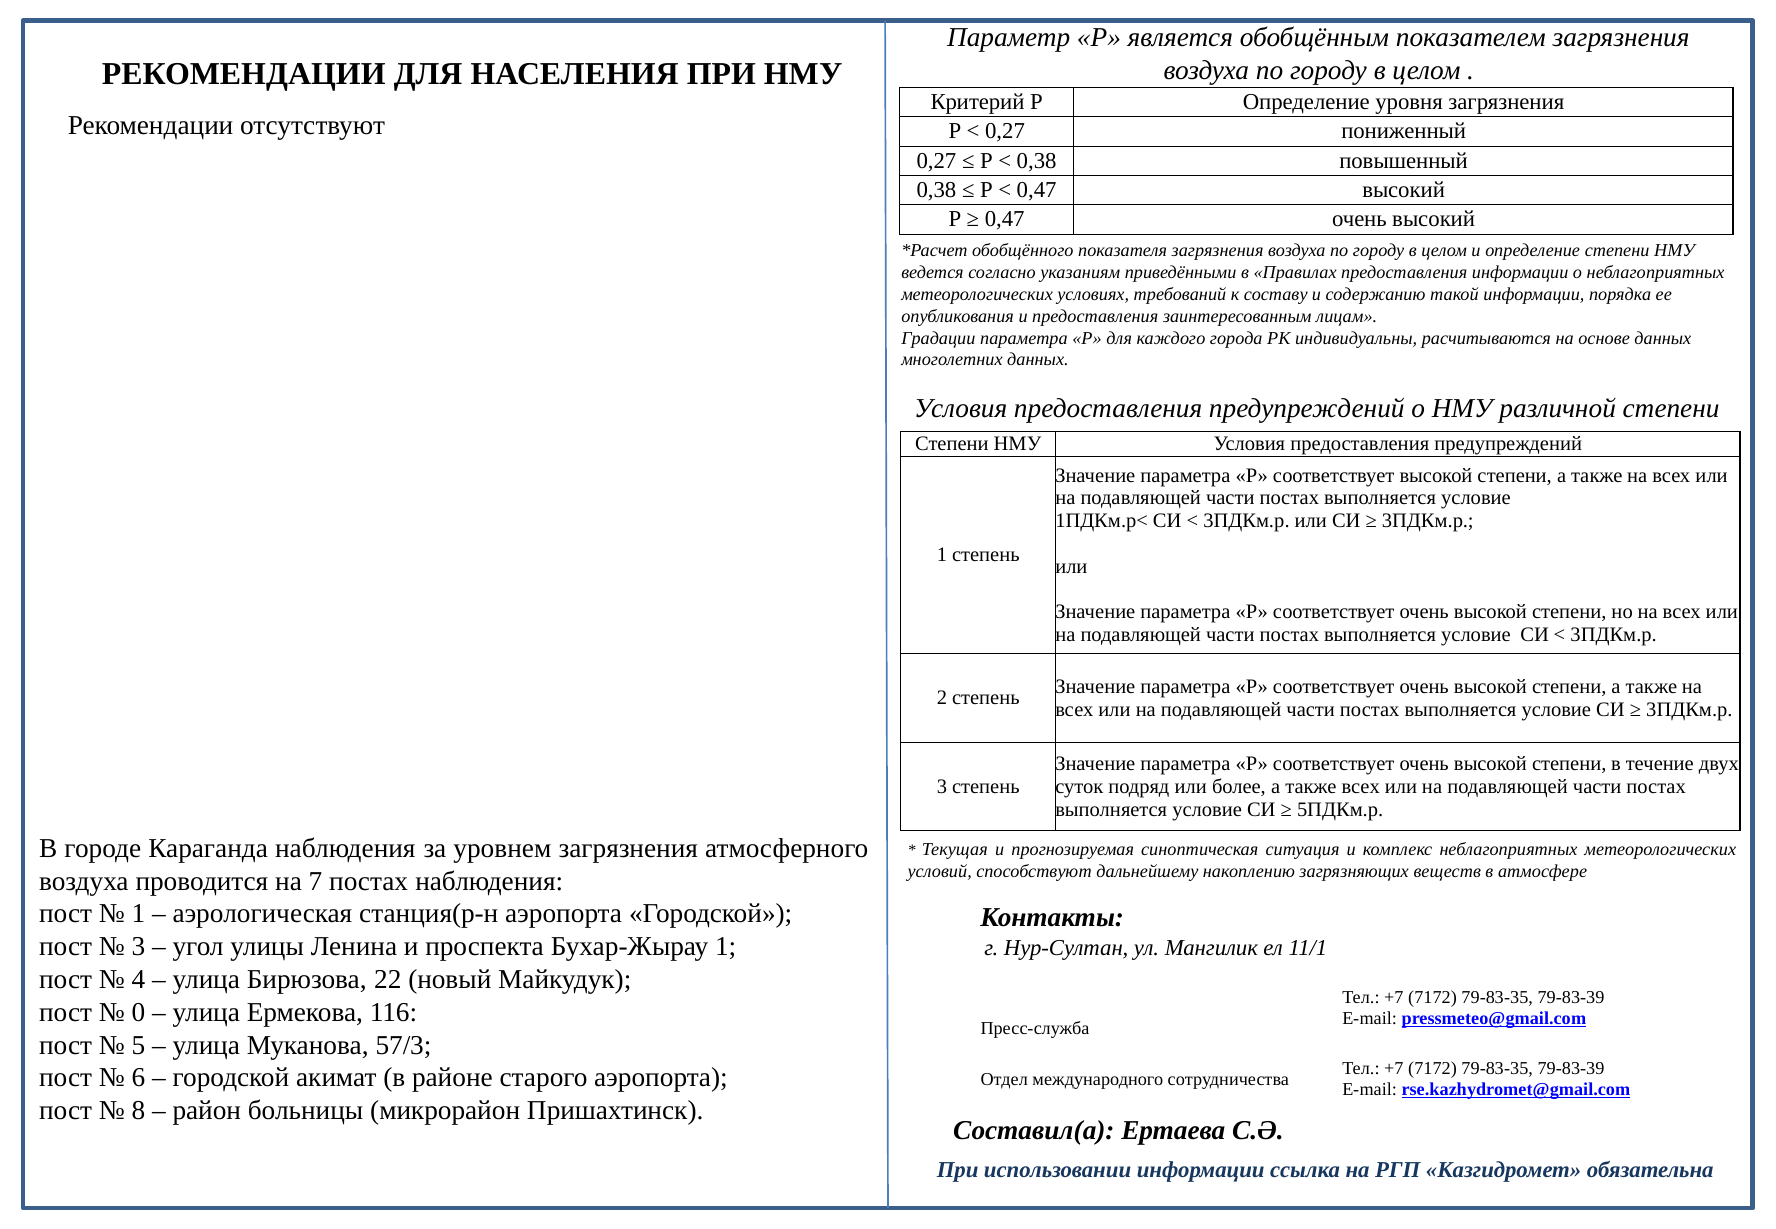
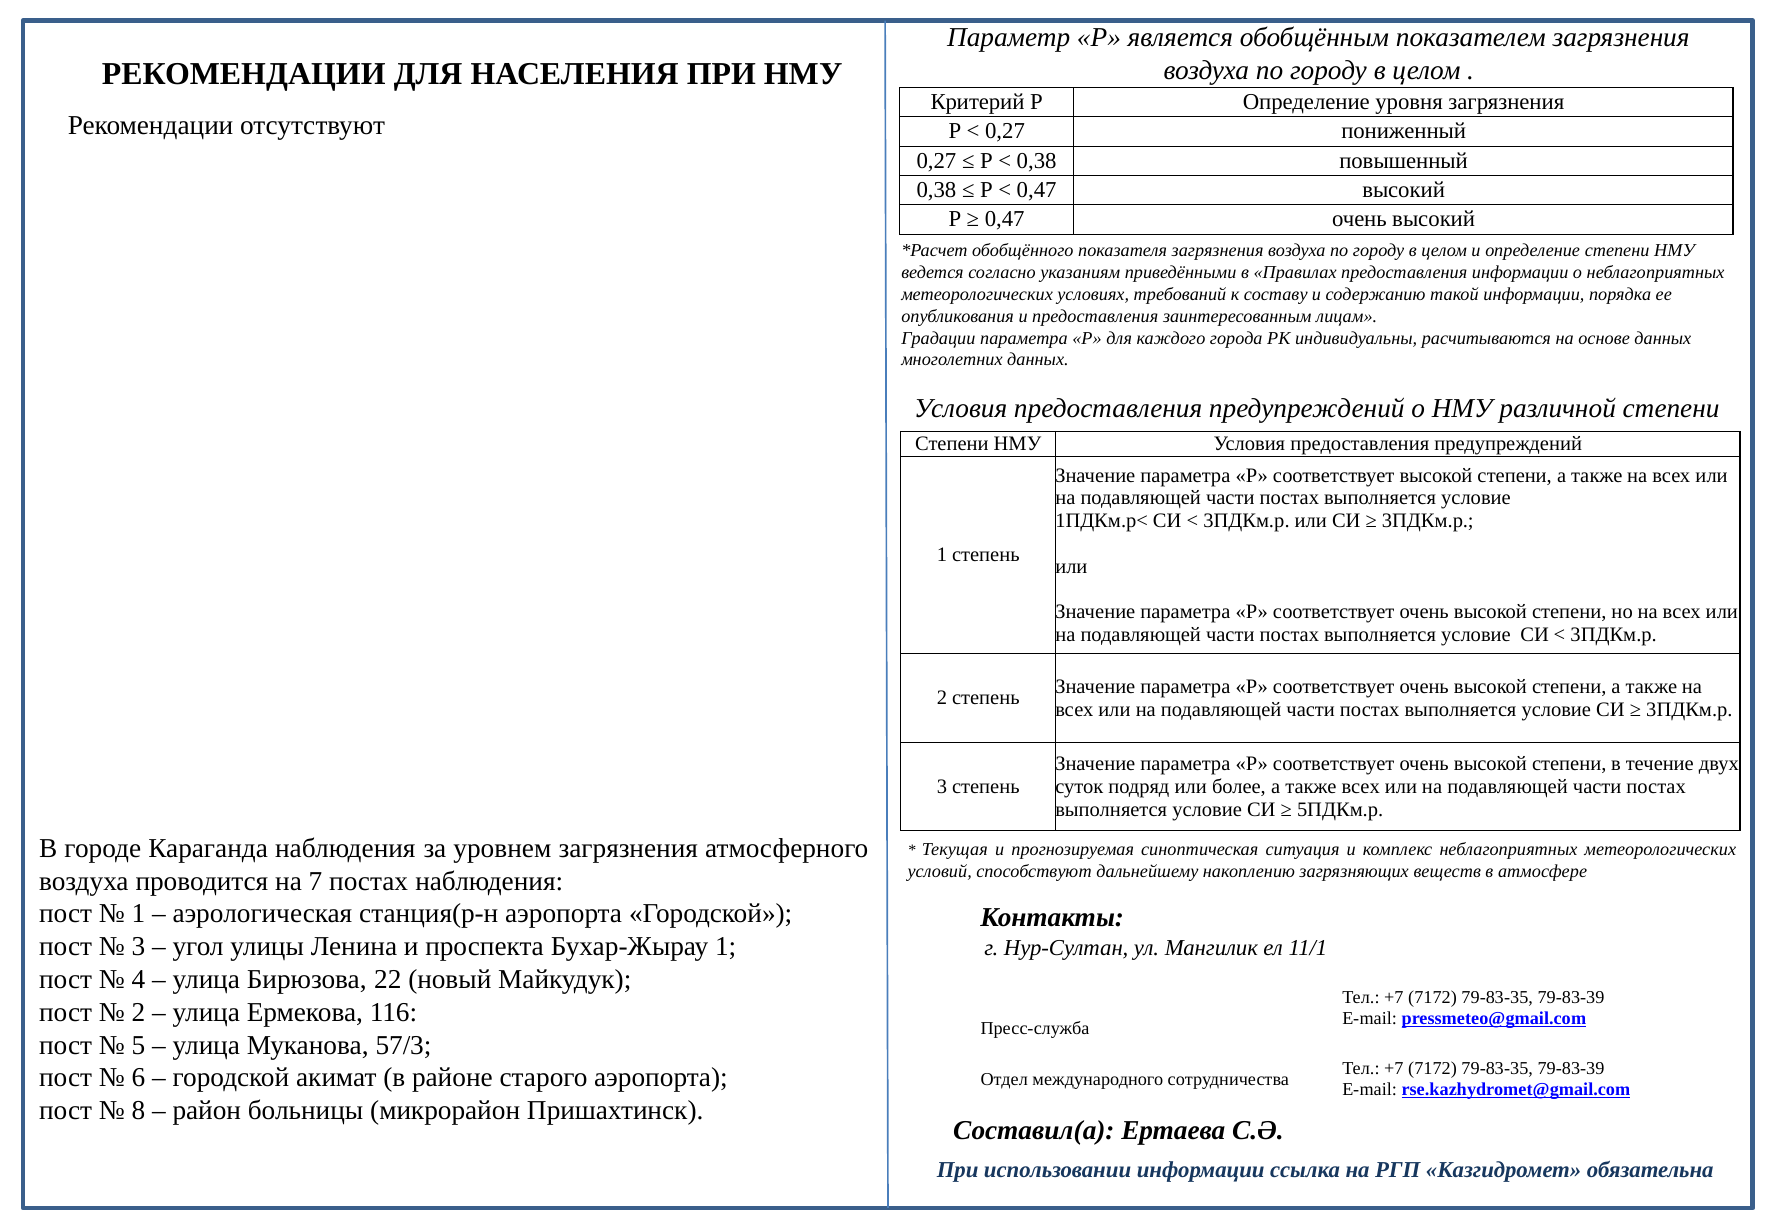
0: 0 -> 2 (138, 1013)
